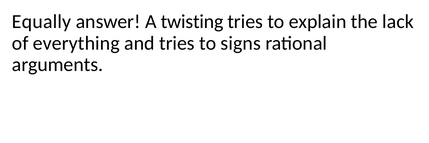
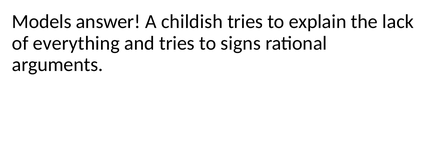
Equally: Equally -> Models (42, 22)
twisting: twisting -> childish (192, 22)
